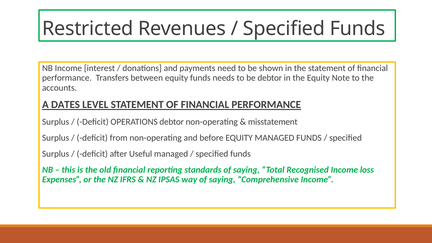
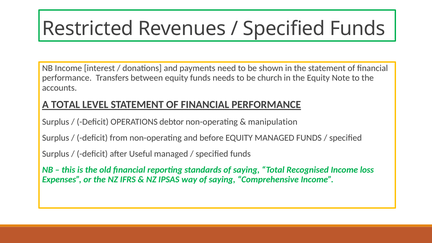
be debtor: debtor -> church (270, 78)
A DATES: DATES -> TOTAL (66, 105)
misstatement: misstatement -> manipulation (273, 122)
